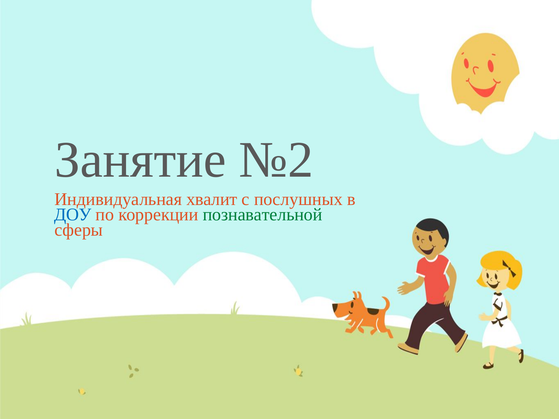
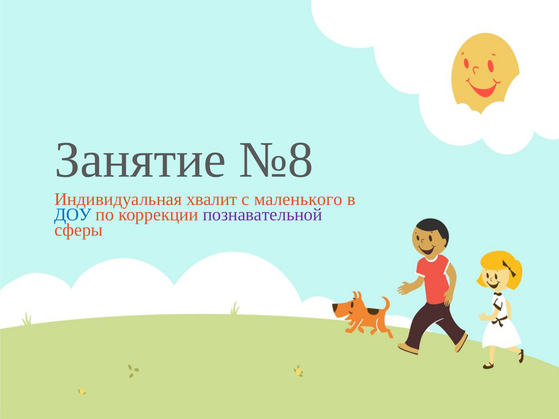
№2: №2 -> №8 (276, 160)
послушных: послушных -> маленького (298, 199)
познавательной colour: green -> purple (263, 215)
